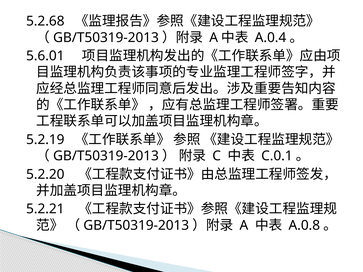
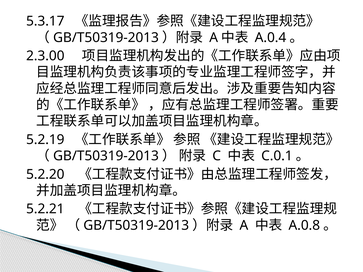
5.2.68: 5.2.68 -> 5.3.17 (45, 21)
5.6.01: 5.6.01 -> 2.3.00 (45, 56)
